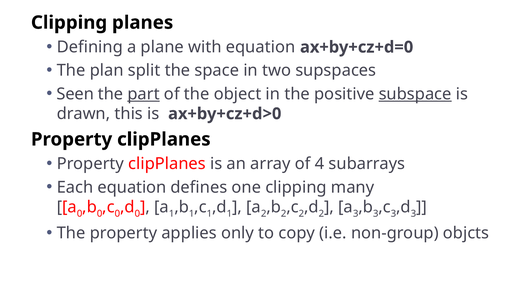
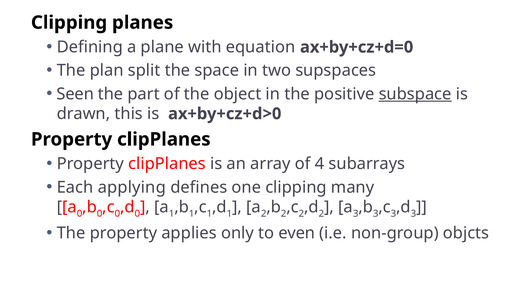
part underline: present -> none (144, 94)
Each equation: equation -> applying (132, 187)
copy: copy -> even (297, 233)
